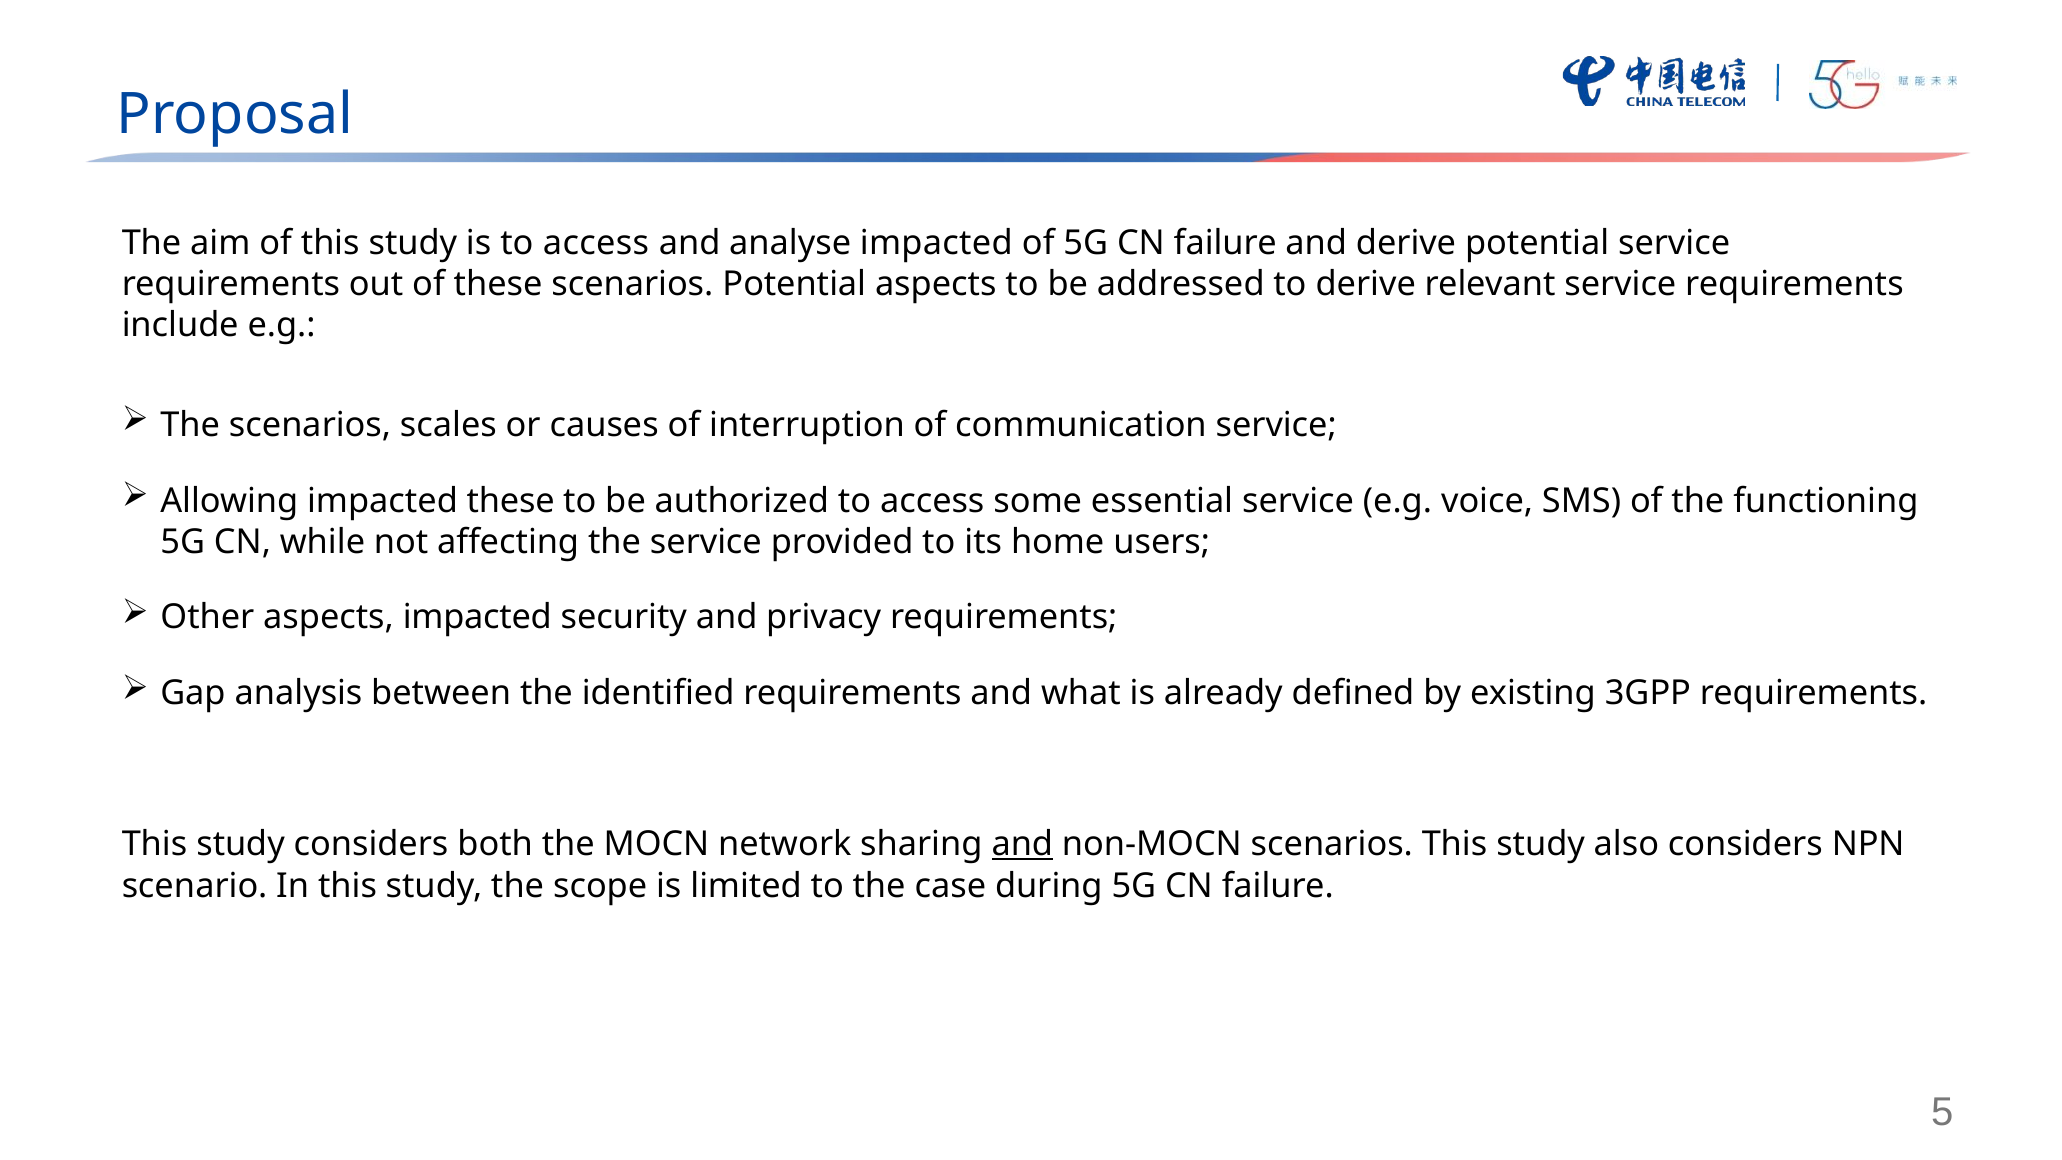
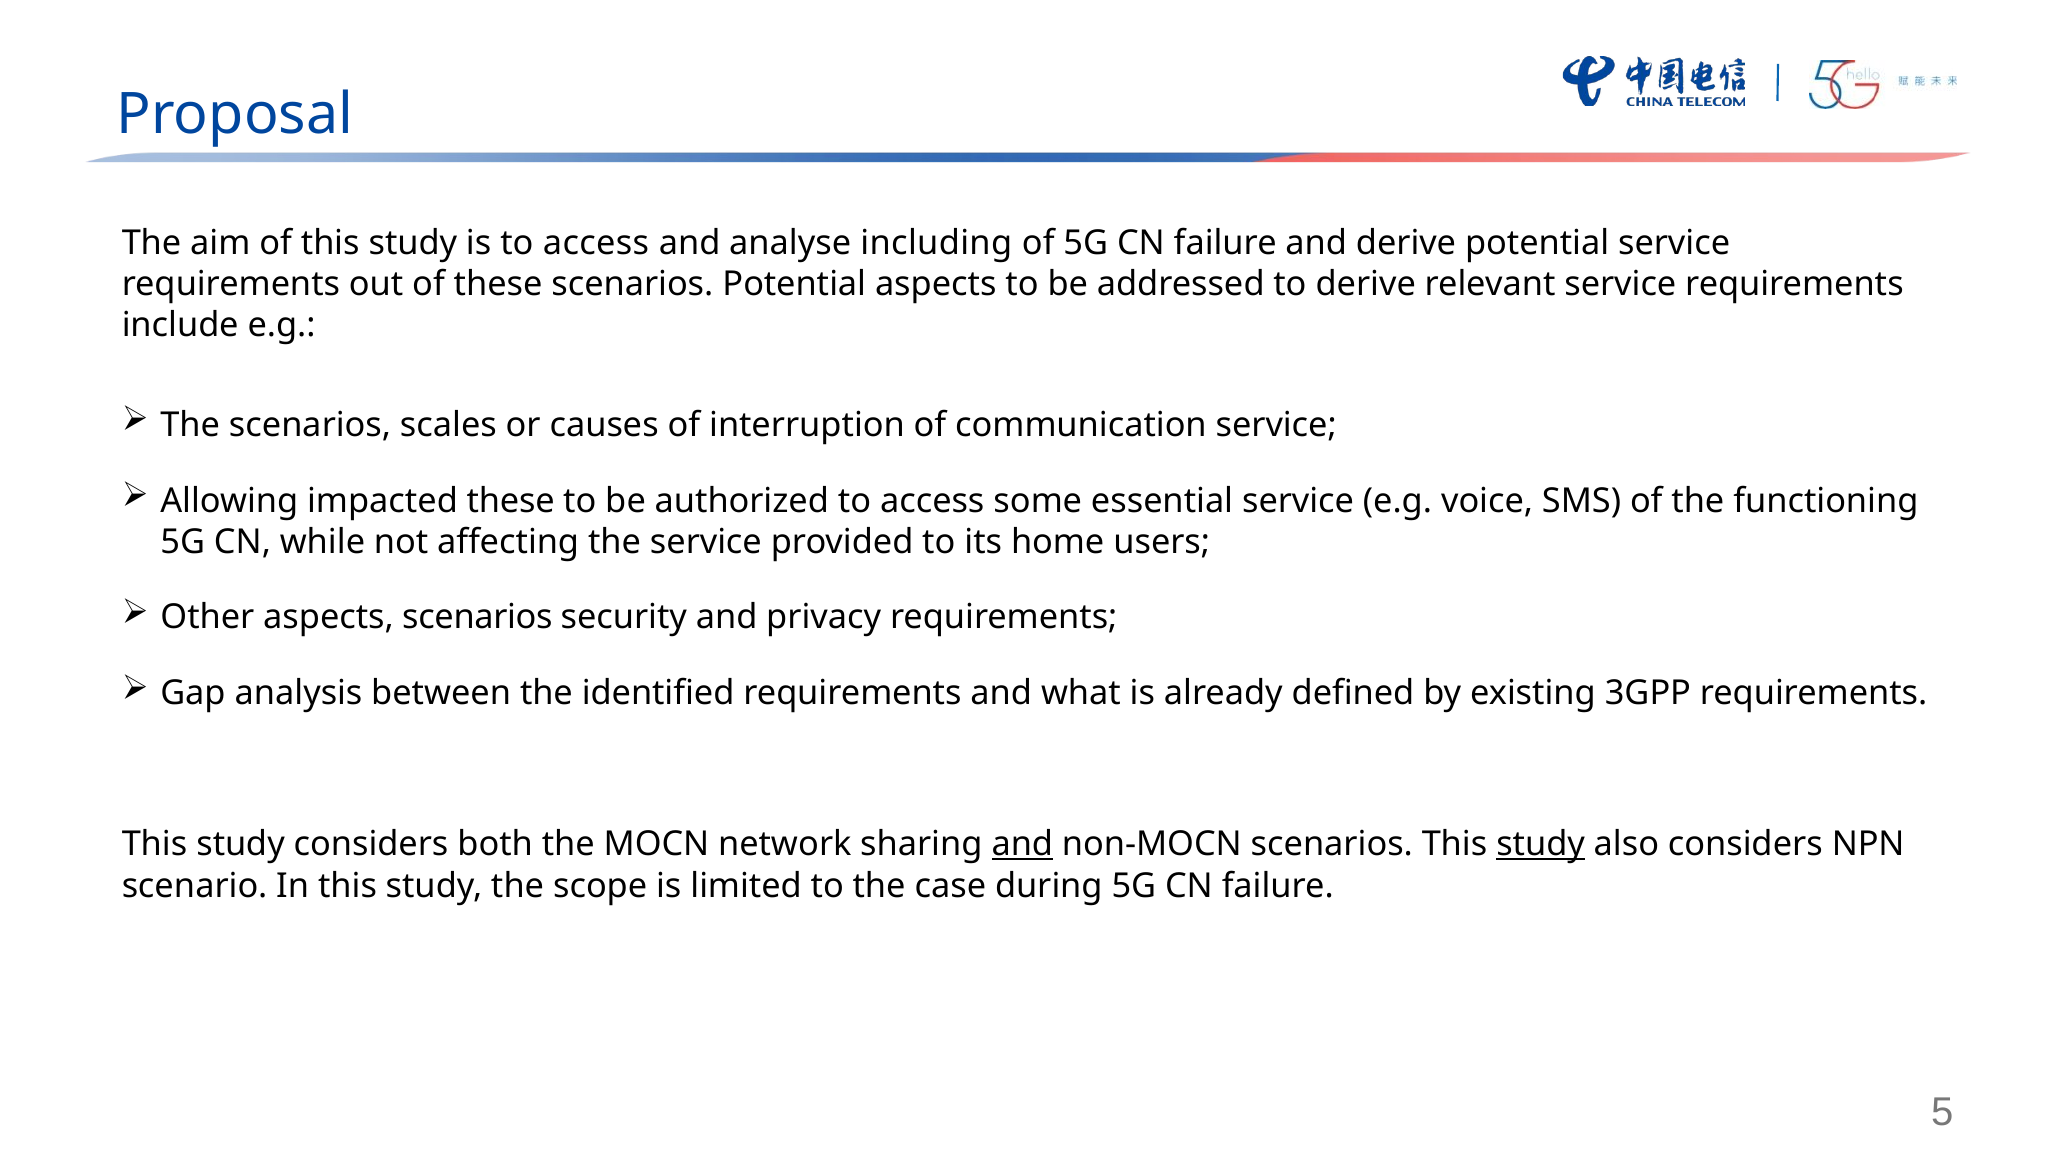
analyse impacted: impacted -> including (936, 243)
aspects impacted: impacted -> scenarios (477, 618)
study underline: none -> present (1541, 845)
